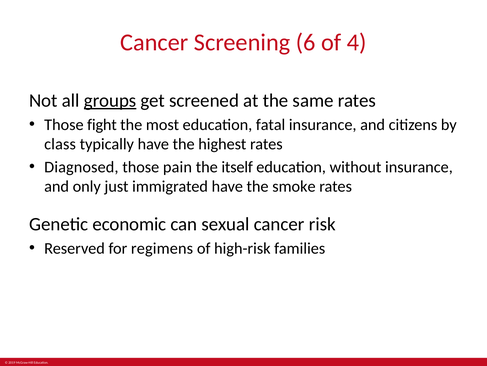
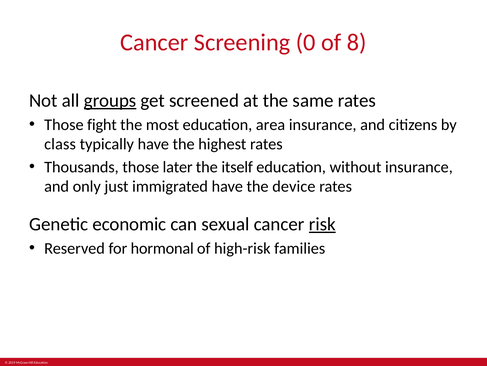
6: 6 -> 0 (306, 42)
4: 4 -> 8 (357, 42)
fatal: fatal -> area (271, 124)
Diagnosed: Diagnosed -> Thousands (81, 167)
pain: pain -> later (178, 167)
smoke: smoke -> device (294, 186)
risk underline: none -> present (322, 224)
regimens: regimens -> hormonal (162, 248)
